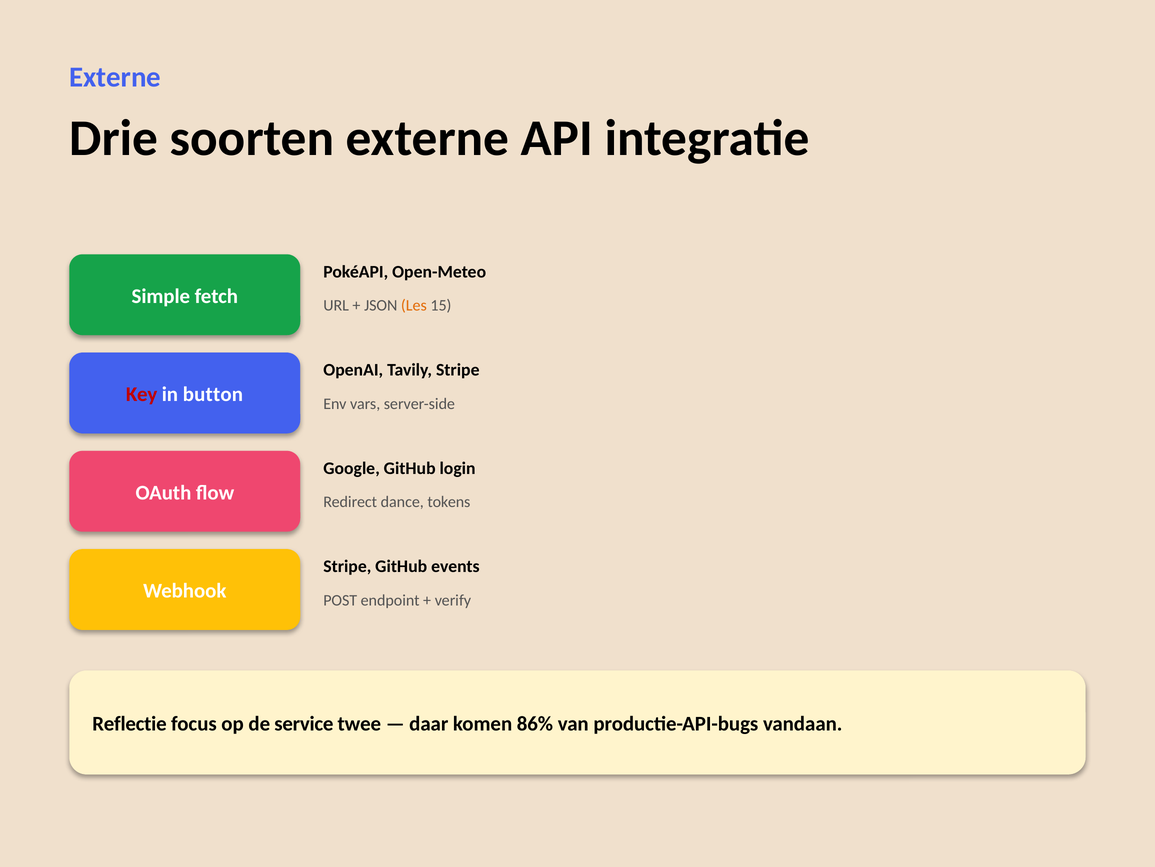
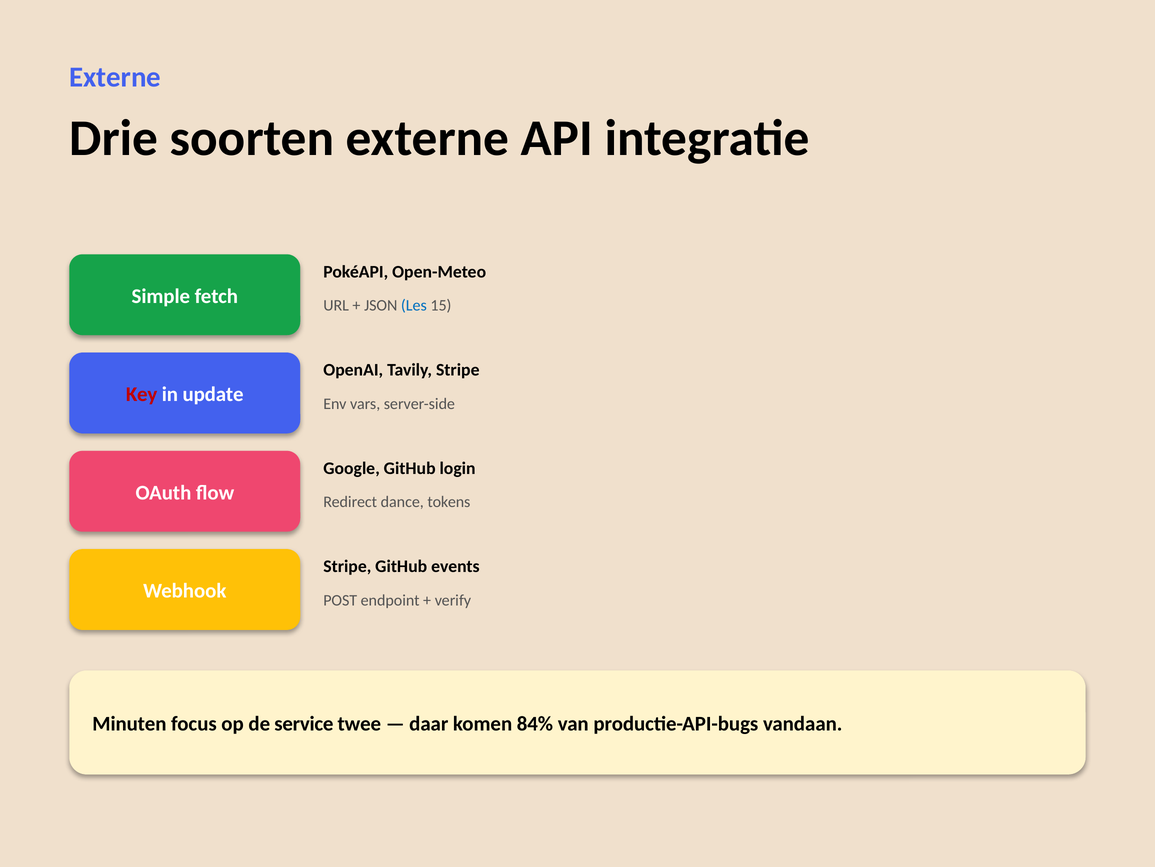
Les colour: orange -> blue (414, 305)
button: button -> update (213, 394)
Reflectie: Reflectie -> Minuten (129, 723)
86%: 86% -> 84% (535, 723)
